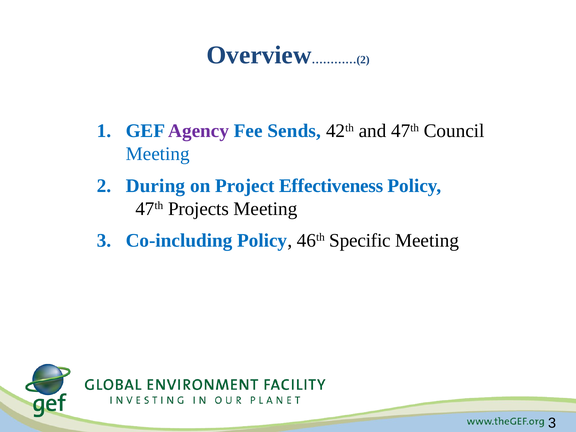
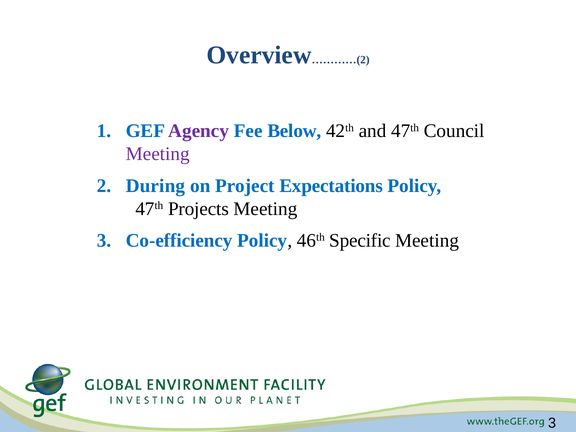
Sends: Sends -> Below (294, 131)
Meeting colour: blue -> purple (158, 154)
Effectiveness: Effectiveness -> Expectations (331, 186)
Co-including: Co-including -> Co-efficiency (179, 240)
